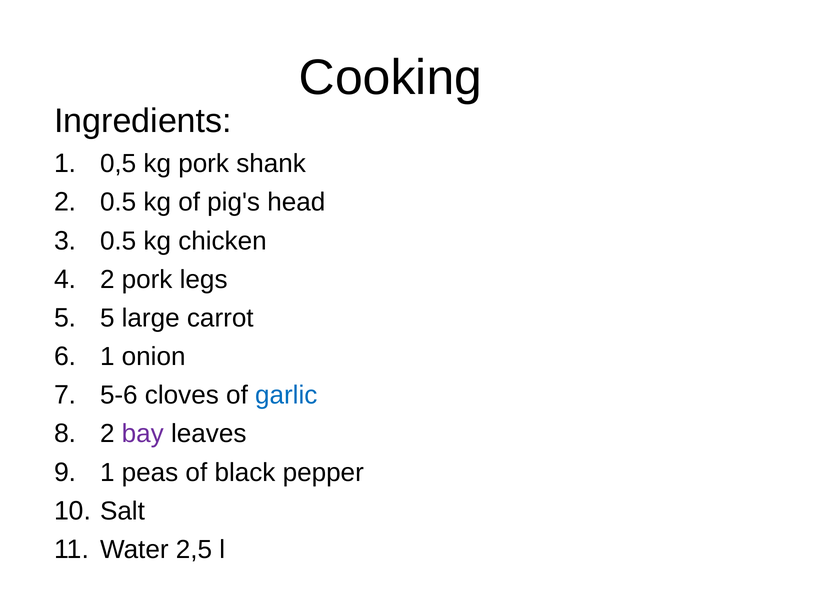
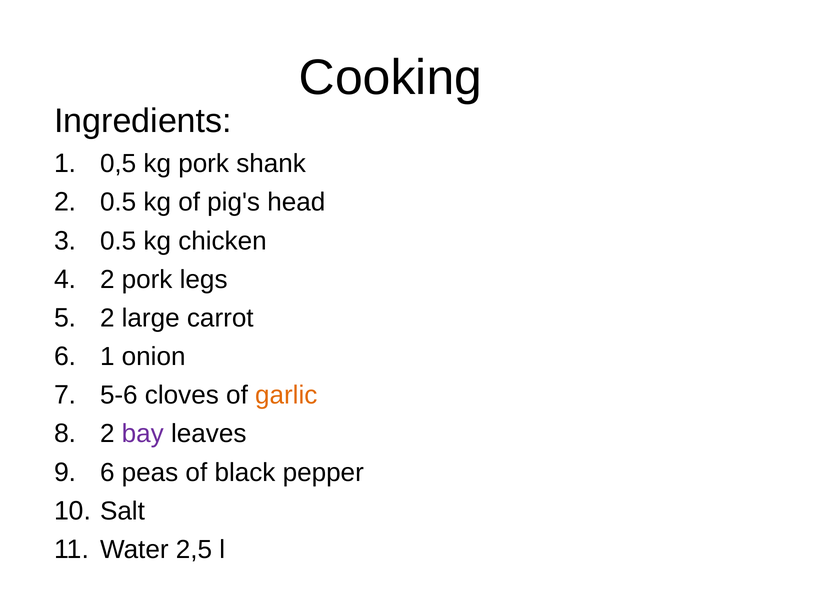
5 5: 5 -> 2 (107, 318)
garlic colour: blue -> orange (286, 395)
1: 1 -> 6 (107, 472)
